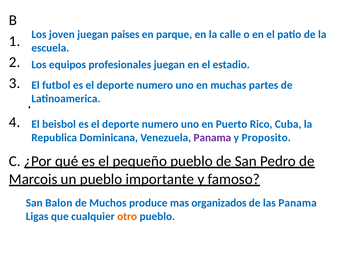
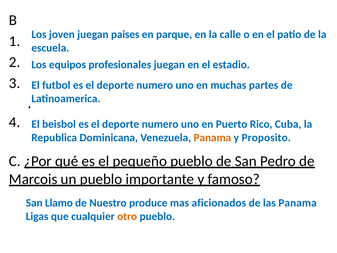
Panama colour: purple -> orange (212, 138)
Balon: Balon -> Llamo (59, 203)
Muchos: Muchos -> Nuestro (108, 203)
organizados: organizados -> aficionados (219, 203)
